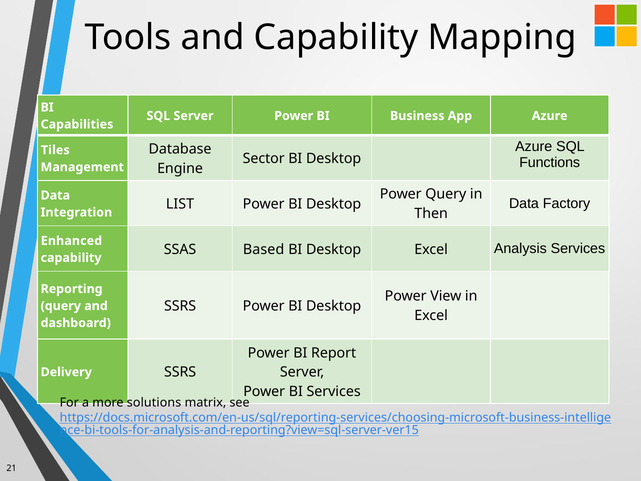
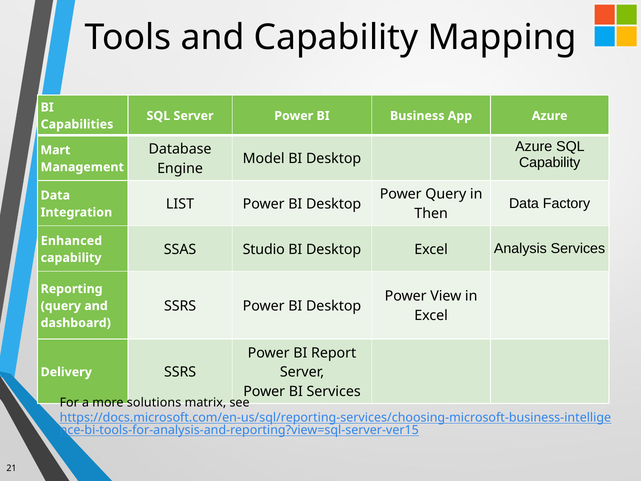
Tiles: Tiles -> Mart (55, 150)
Sector: Sector -> Model (264, 159)
Functions: Functions -> Capability (550, 162)
Based: Based -> Studio (264, 249)
